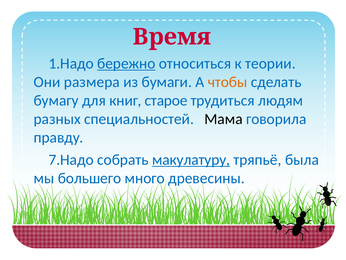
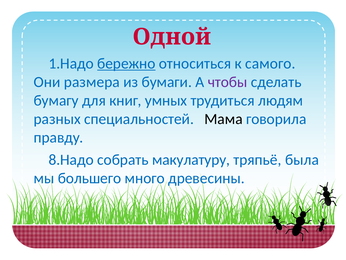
Время: Время -> Одной (172, 37)
теории: теории -> самого (270, 63)
чтобы colour: orange -> purple (228, 82)
старое: старое -> умных (166, 100)
7.Надо: 7.Надо -> 8.Надо (71, 159)
макулатуру underline: present -> none (191, 159)
